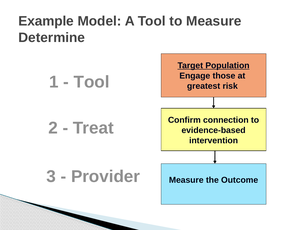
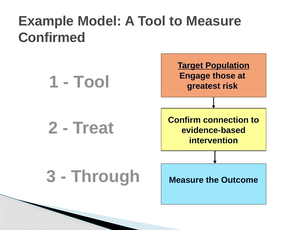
Determine: Determine -> Confirmed (52, 38)
Provider: Provider -> Through (106, 177)
